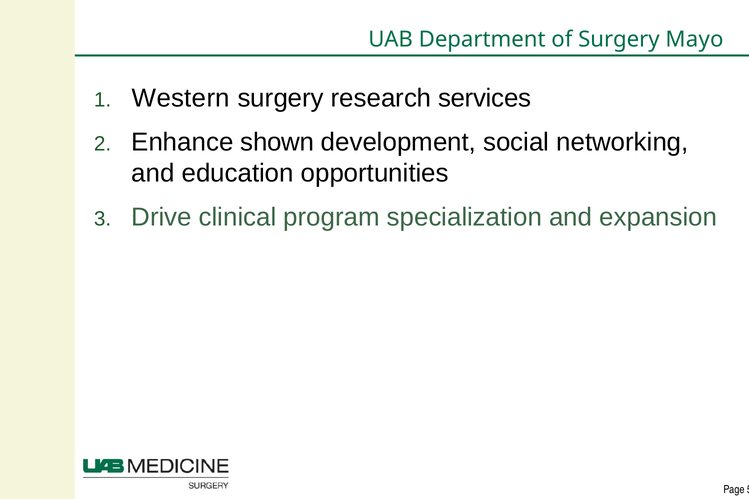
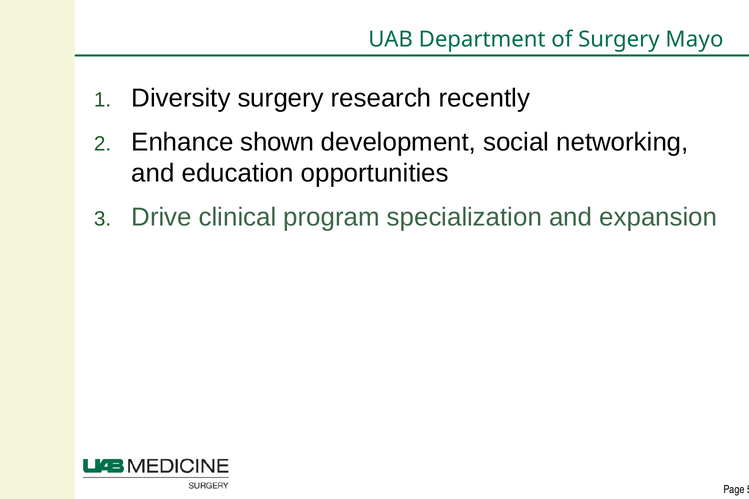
Western: Western -> Diversity (181, 98)
services: services -> recently (484, 98)
